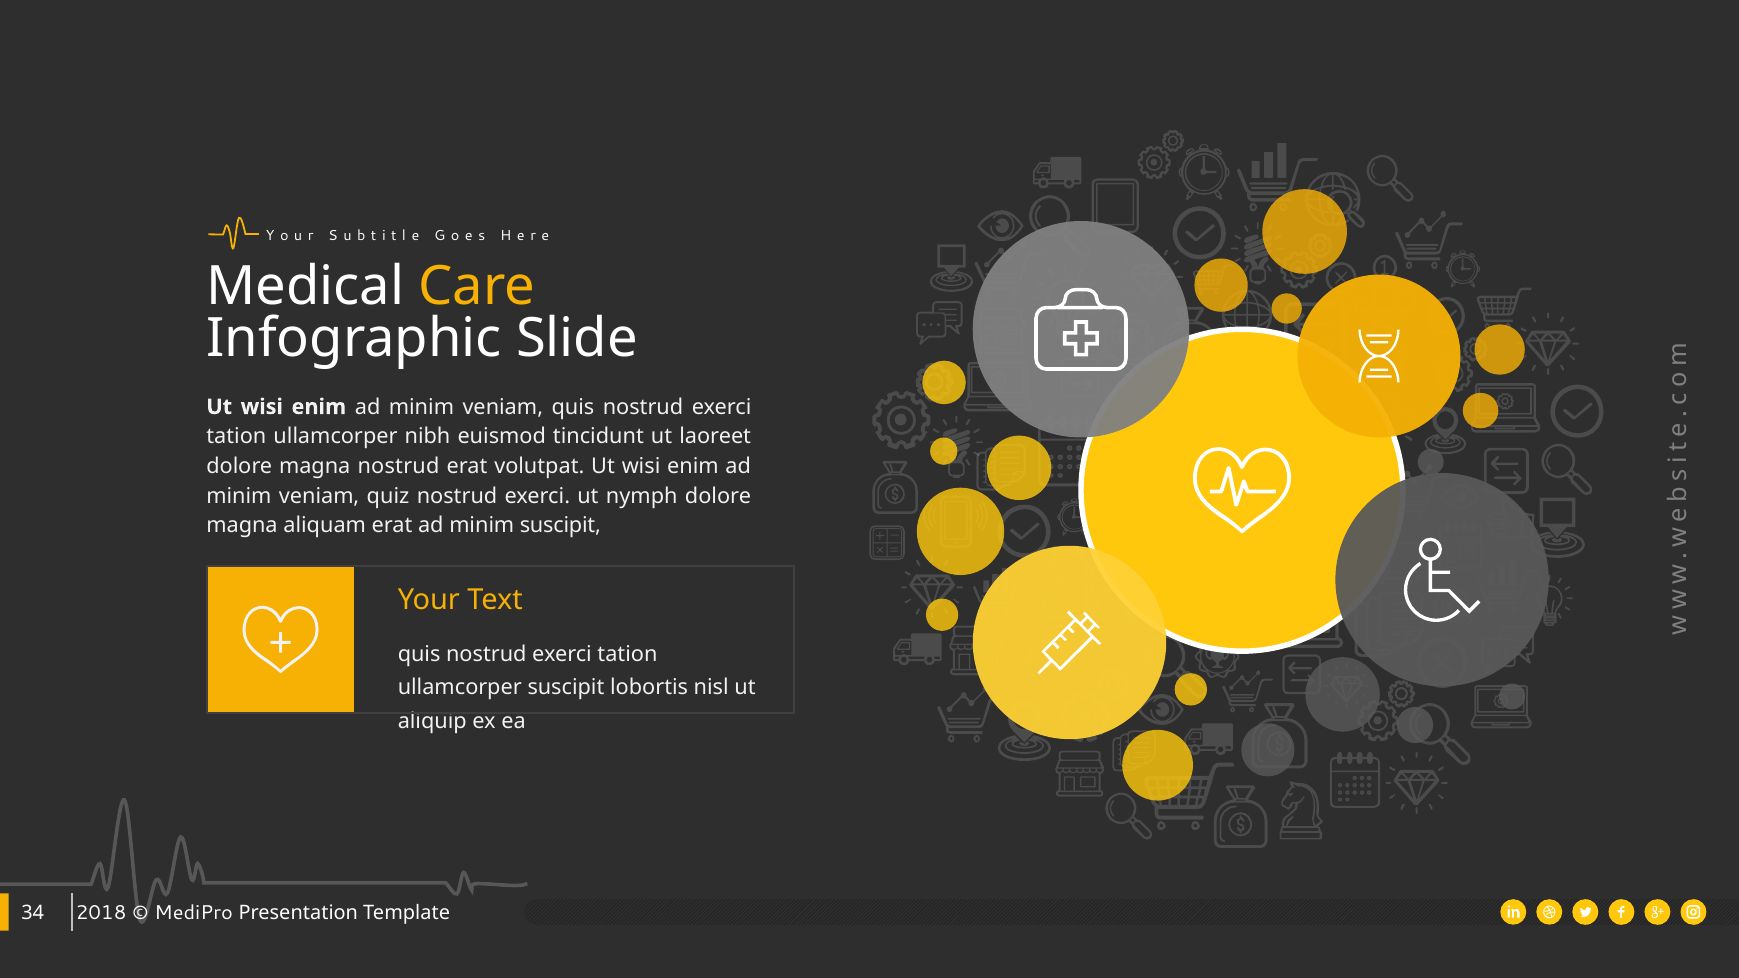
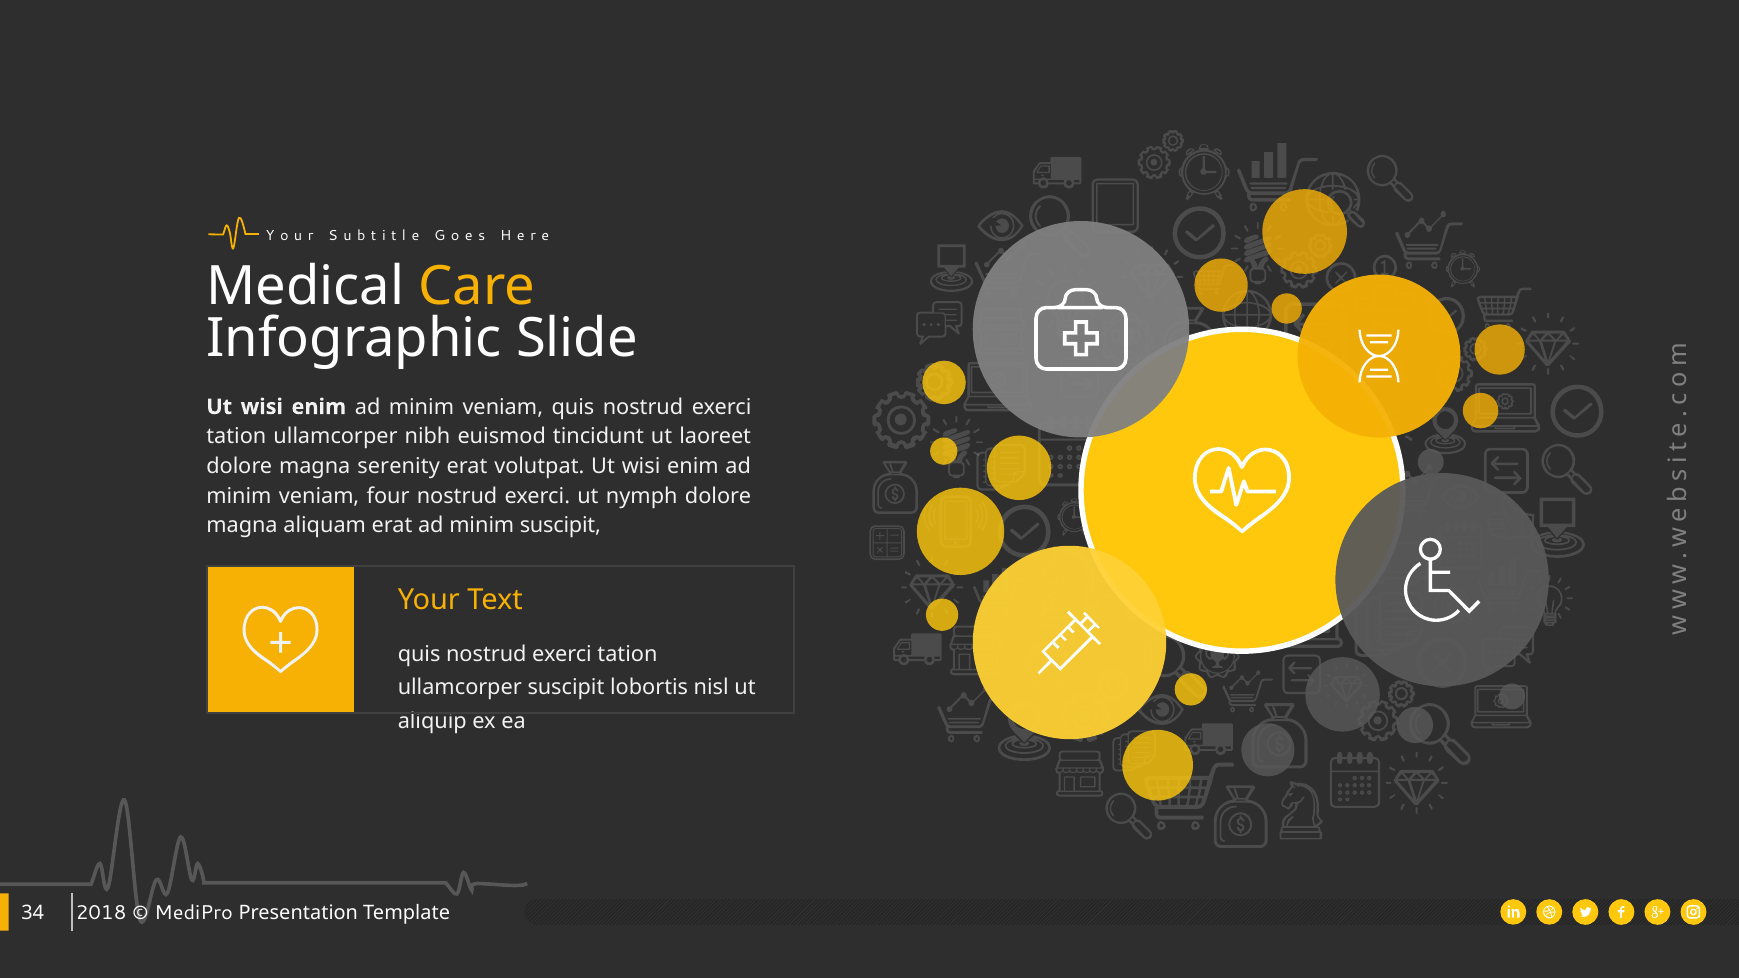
magna nostrud: nostrud -> serenity (399, 466)
quiz: quiz -> four (388, 496)
